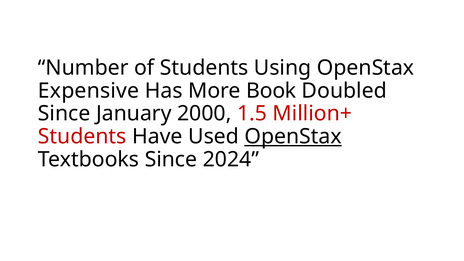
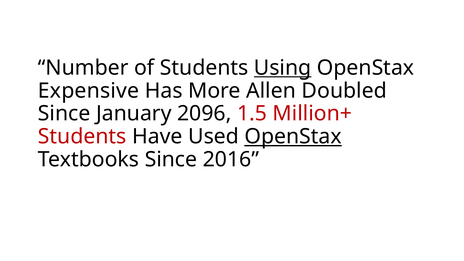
Using underline: none -> present (283, 68)
Book: Book -> Allen (271, 91)
2000: 2000 -> 2096 (204, 114)
2024: 2024 -> 2016 (231, 160)
